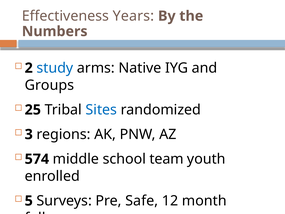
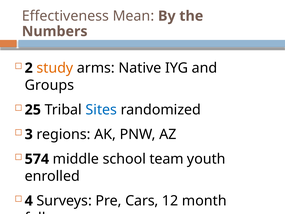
Years: Years -> Mean (133, 16)
study colour: blue -> orange (55, 68)
5: 5 -> 4 (29, 201)
Safe: Safe -> Cars (142, 201)
